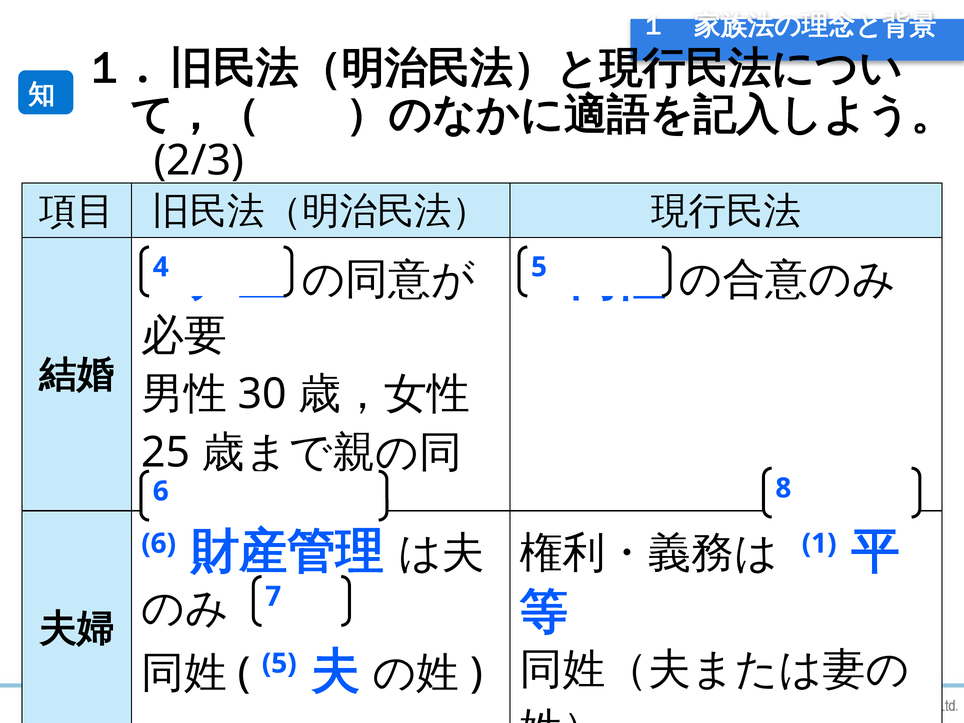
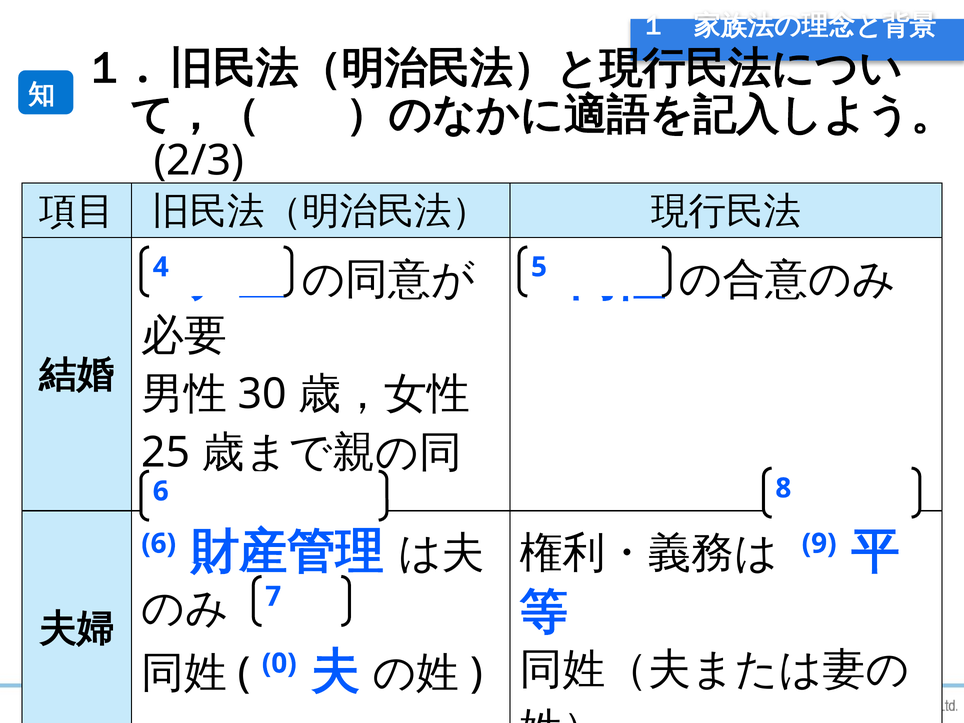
1: 1 -> 9 (819, 544)
5: 5 -> 0 (279, 663)
